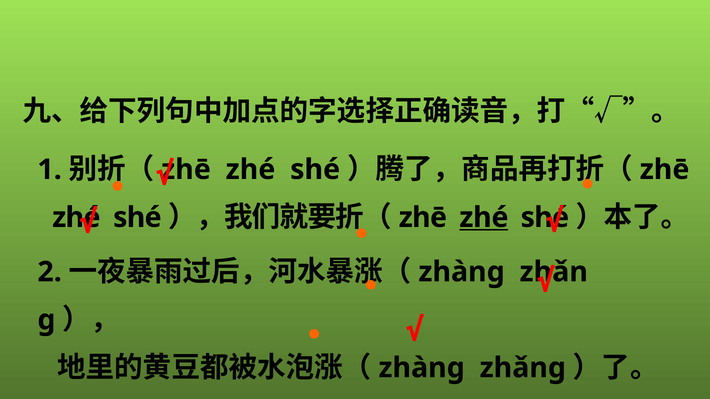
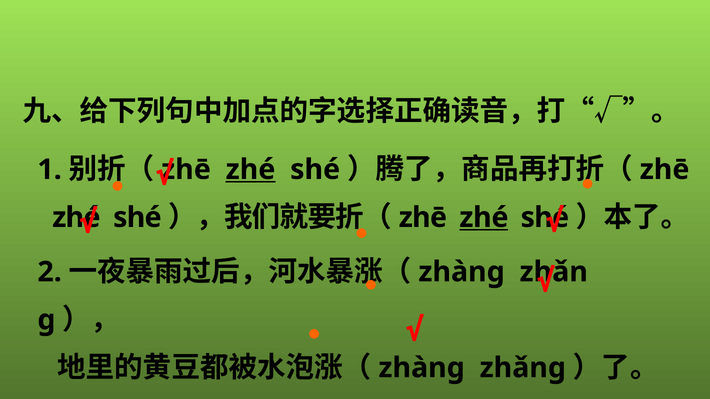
zhé underline: none -> present (250, 170)
